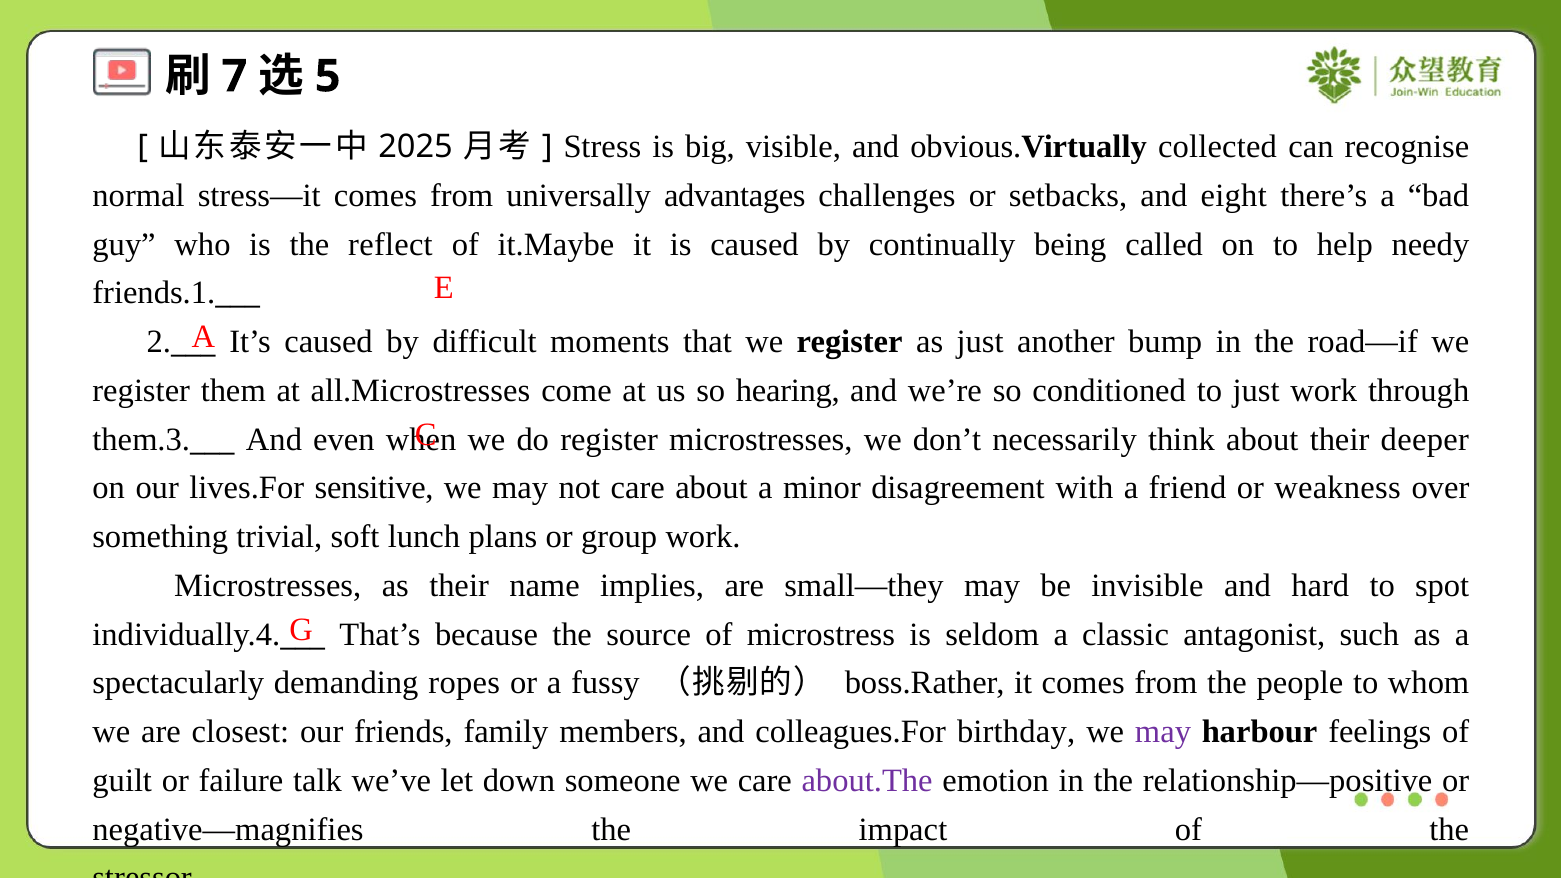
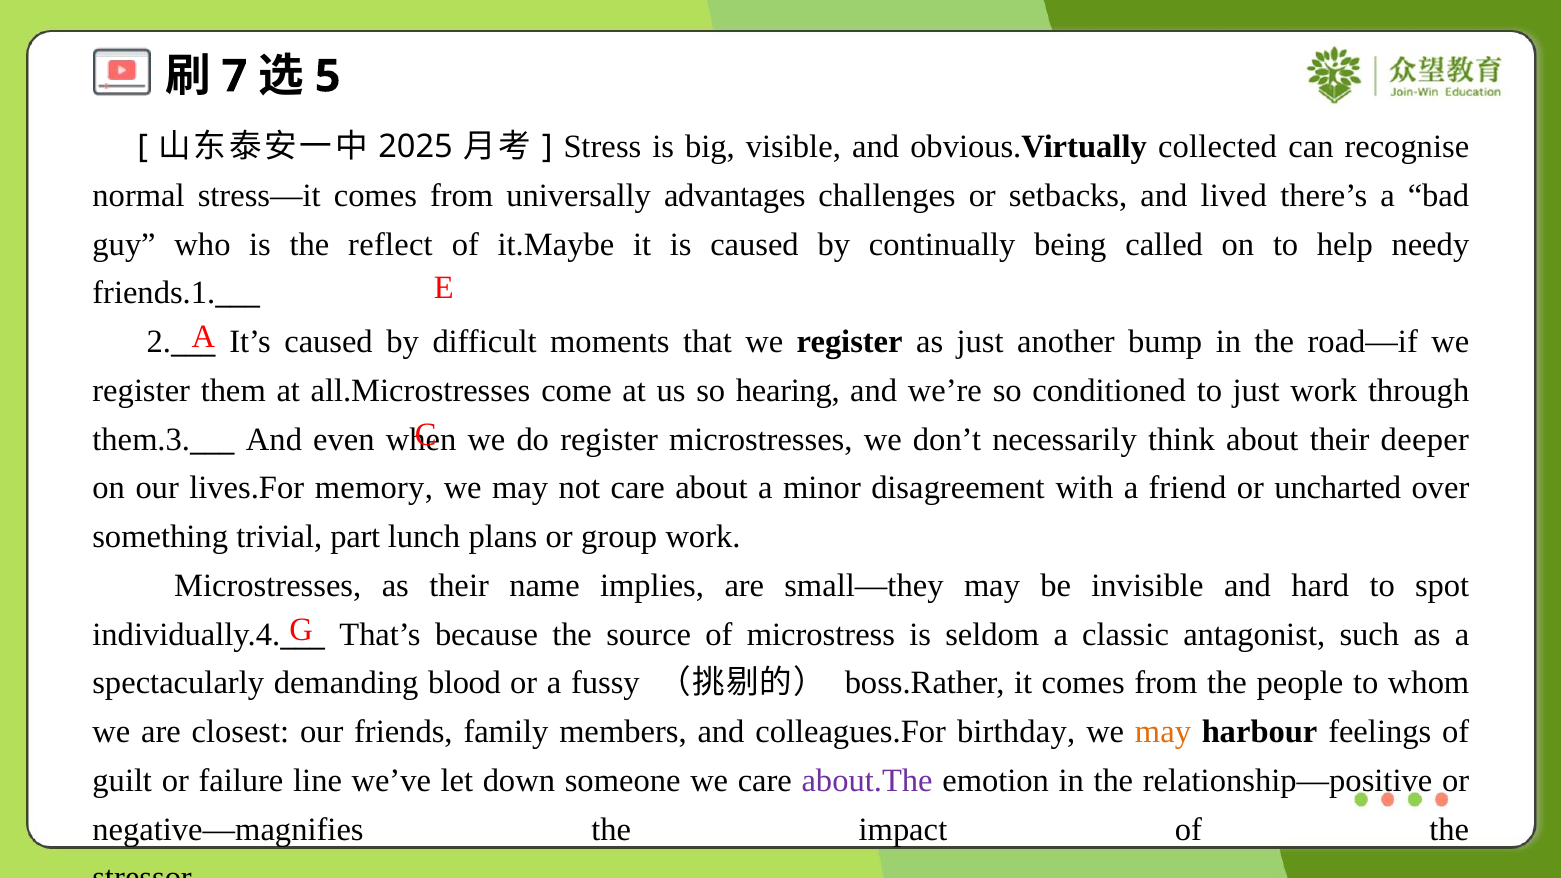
eight: eight -> lived (1234, 196)
sensitive: sensitive -> memory (374, 488)
weakness: weakness -> uncharted (1338, 488)
soft: soft -> part (355, 537)
ropes: ropes -> blood (465, 683)
may colour: purple -> orange (1163, 732)
talk: talk -> line (318, 781)
